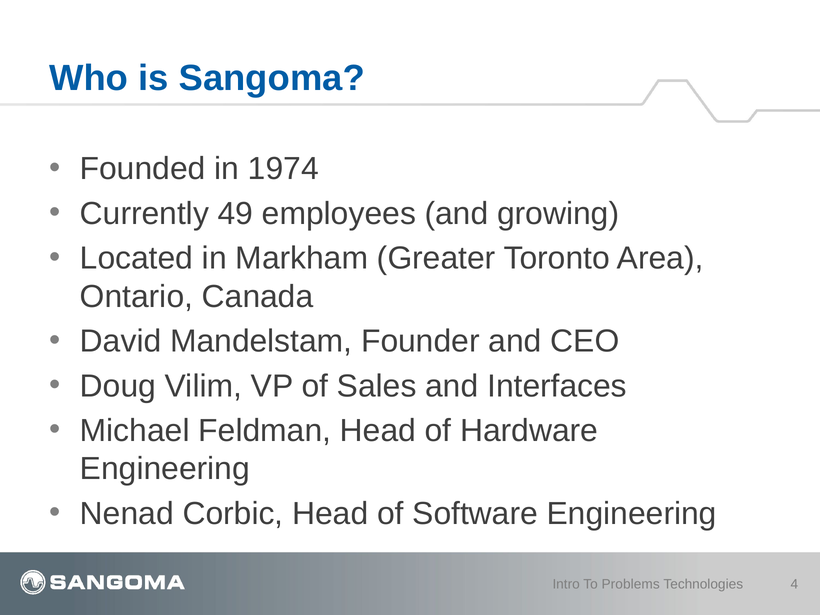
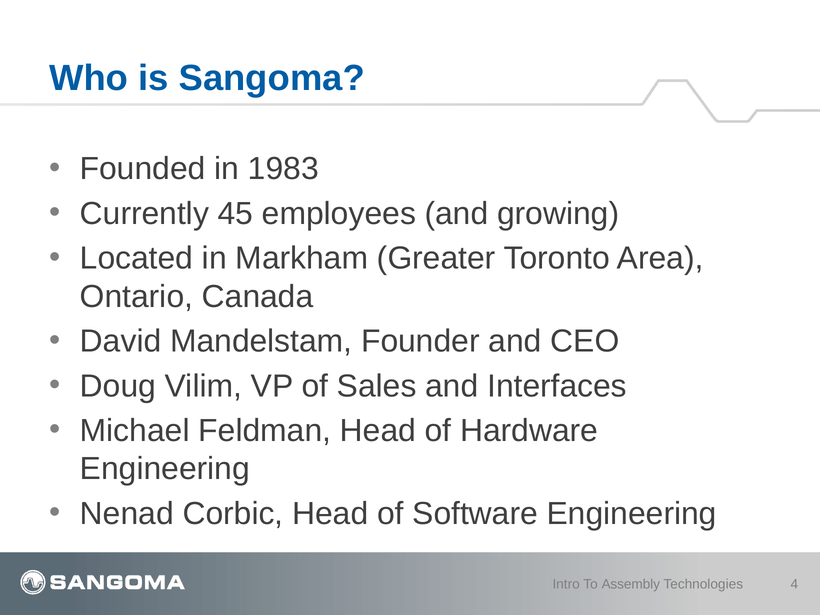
1974: 1974 -> 1983 (283, 169)
49: 49 -> 45 (235, 214)
Problems: Problems -> Assembly (631, 584)
